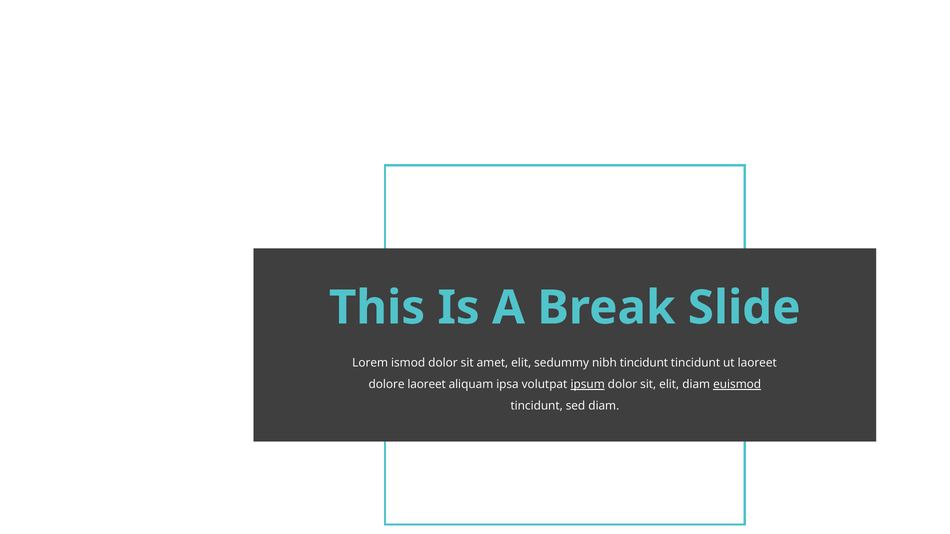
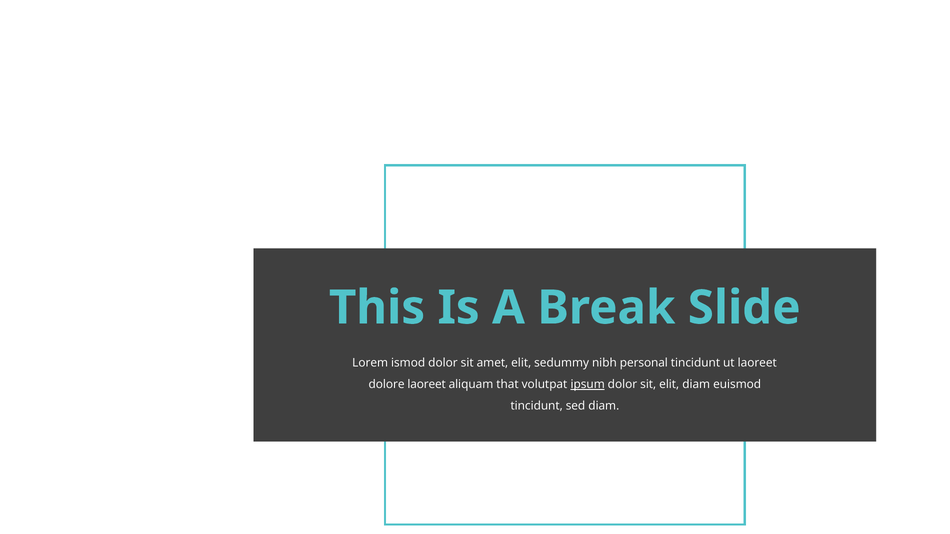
nibh tincidunt: tincidunt -> personal (644, 363)
ipsa: ipsa -> that (507, 385)
euismod underline: present -> none (737, 385)
